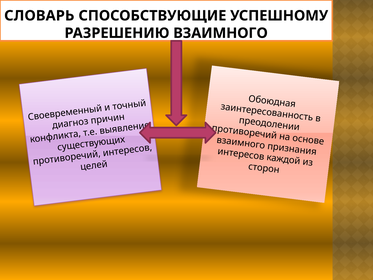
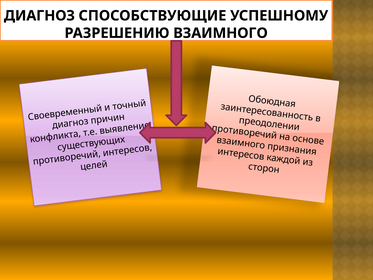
СЛОВАРЬ: СЛОВАРЬ -> ДИАГНОЗ (39, 16)
